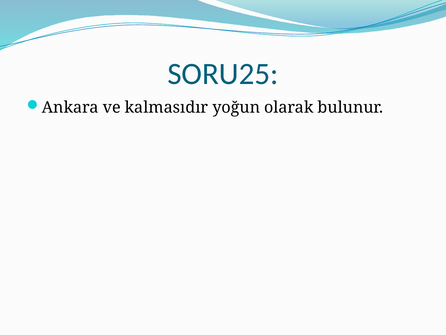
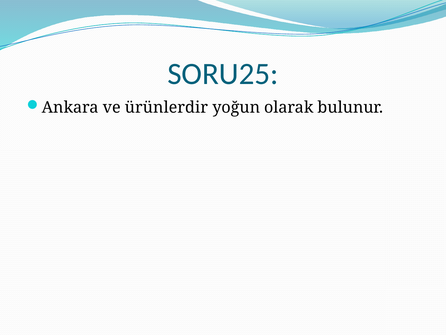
kalmasıdır: kalmasıdır -> ürünlerdir (166, 107)
